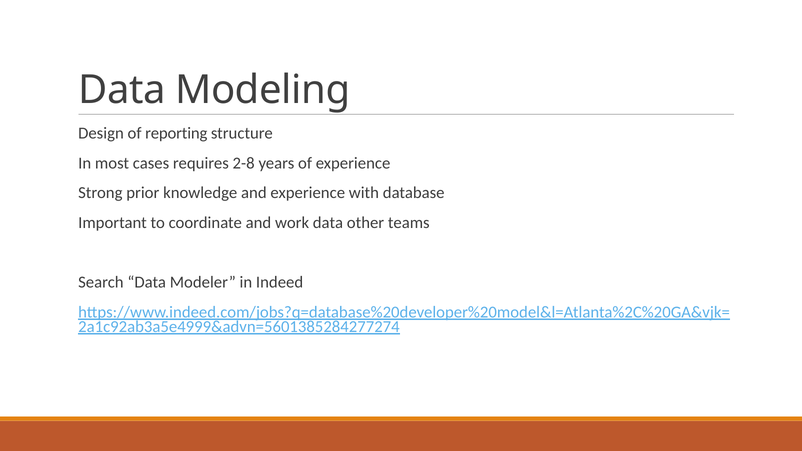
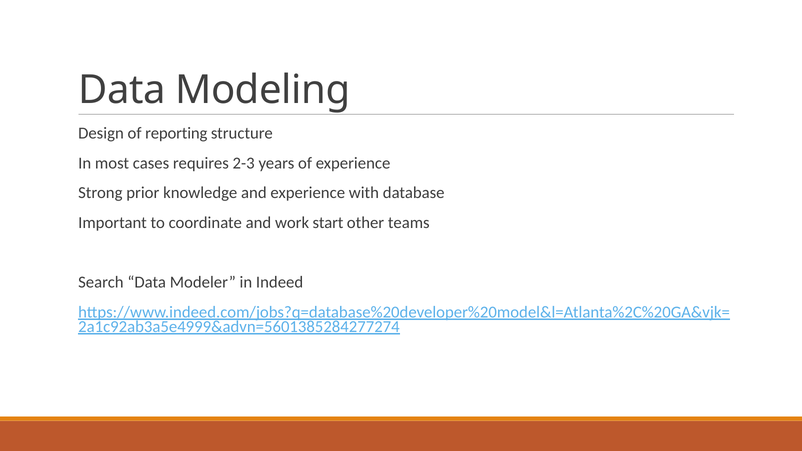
2-8: 2-8 -> 2-3 (244, 163)
work data: data -> start (328, 223)
